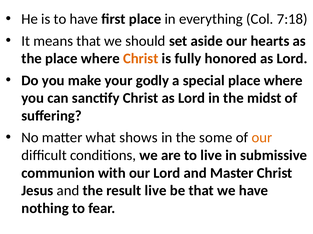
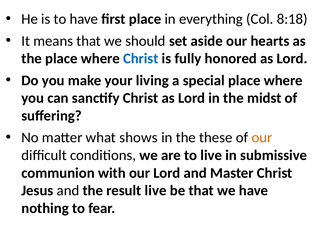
7:18: 7:18 -> 8:18 (292, 19)
Christ colour: orange -> blue (141, 59)
godly: godly -> living (152, 81)
some: some -> these (216, 138)
